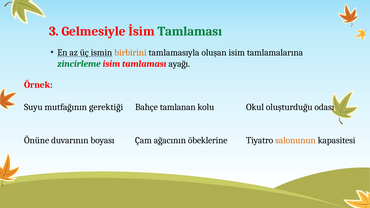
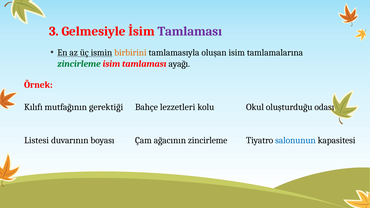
Tamlaması colour: green -> purple (190, 31)
Suyu: Suyu -> Kılıfı (33, 107)
tamlanan: tamlanan -> lezzetleri (178, 107)
Önüne: Önüne -> Listesi (37, 140)
ağacının öbeklerine: öbeklerine -> zincirleme (208, 140)
salonunun colour: orange -> blue (295, 140)
